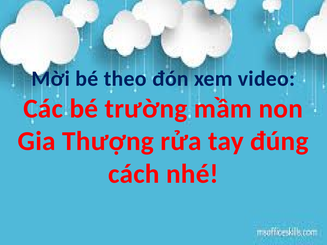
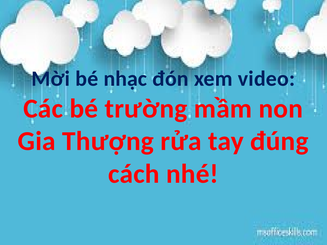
theo: theo -> nhạc (125, 79)
